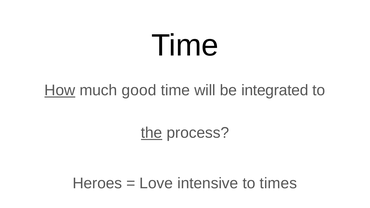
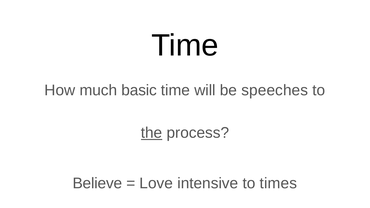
How underline: present -> none (60, 90)
good: good -> basic (139, 90)
integrated: integrated -> speeches (275, 90)
Heroes: Heroes -> Believe (97, 183)
